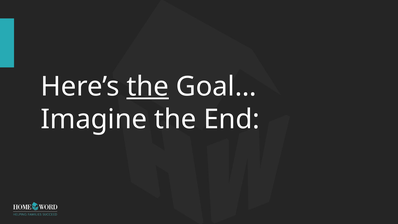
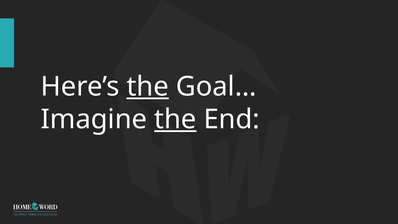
the underline: none -> present (175, 119)
